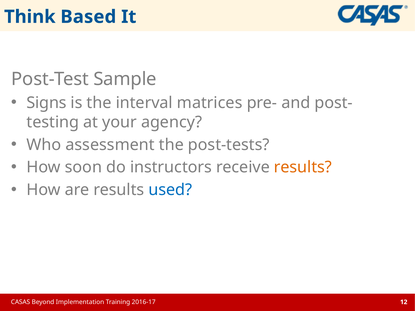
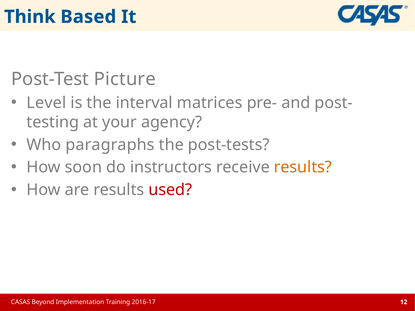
Sample: Sample -> Picture (125, 79)
Signs: Signs -> Level (46, 103)
assessment: assessment -> paragraphs (110, 145)
used colour: blue -> red (170, 190)
